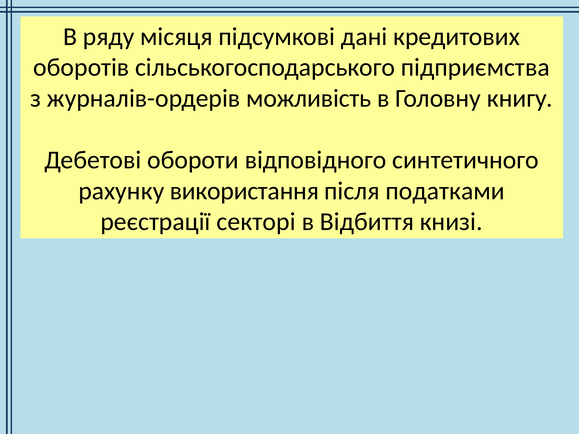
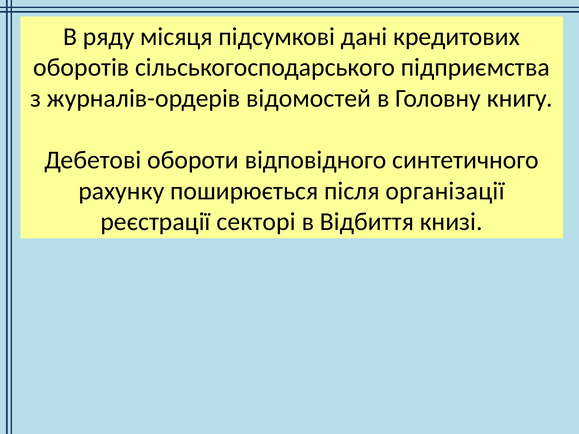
можливість: можливість -> відомостей (309, 98)
використання: використання -> поширюється (244, 191)
податками: податками -> організації (445, 191)
